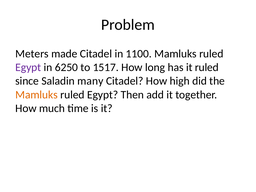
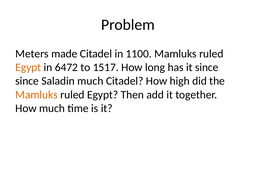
Egypt colour: purple -> orange (28, 67)
6250: 6250 -> 6472 (66, 67)
it ruled: ruled -> since (207, 67)
Saladin many: many -> much (90, 81)
